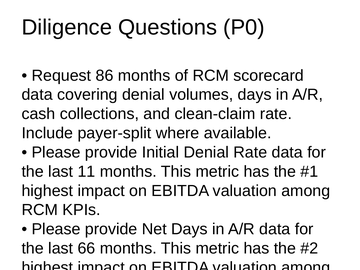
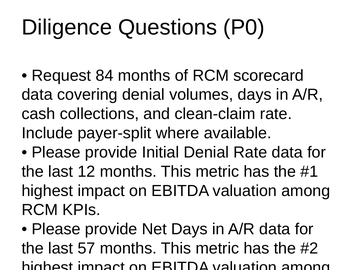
86: 86 -> 84 (105, 75)
11: 11 -> 12 (86, 172)
66: 66 -> 57 (86, 248)
